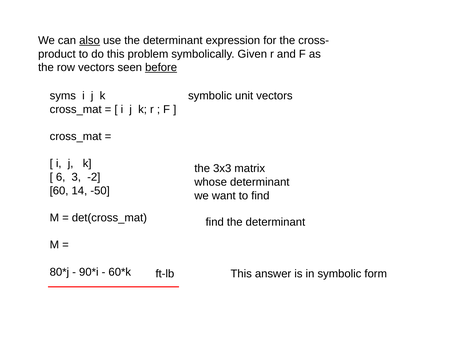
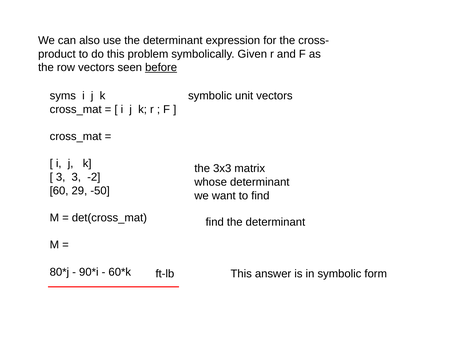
also underline: present -> none (90, 40)
6: 6 -> 3 (61, 177)
14: 14 -> 29 (79, 190)
